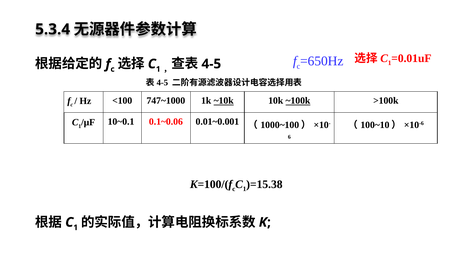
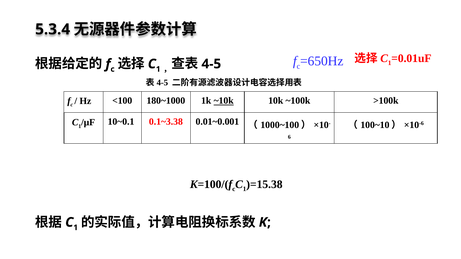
747~1000: 747~1000 -> 180~1000 (166, 101)
~100k underline: present -> none (298, 101)
0.1~0.06: 0.1~0.06 -> 0.1~3.38 (166, 122)
